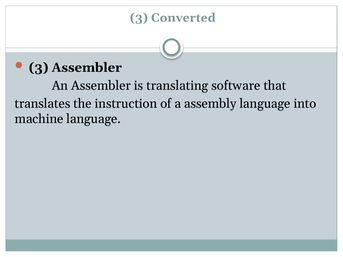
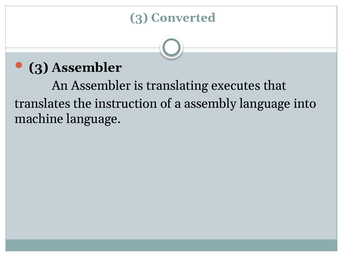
software: software -> executes (236, 86)
